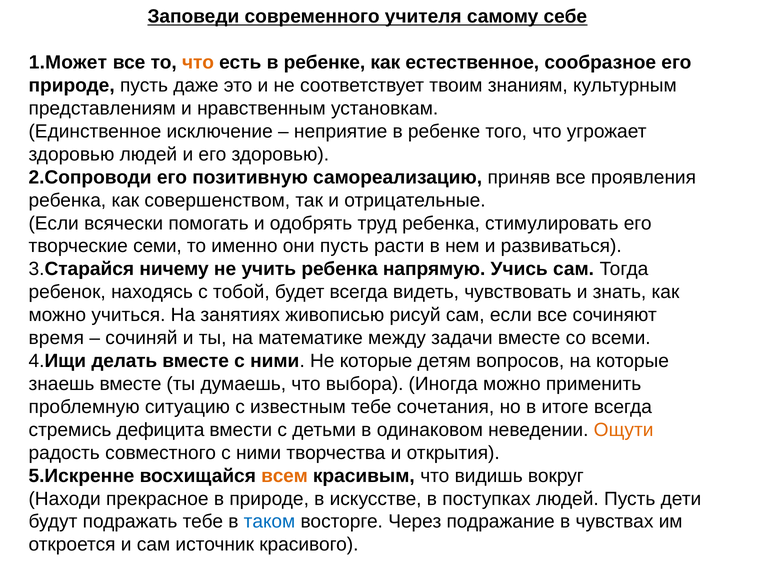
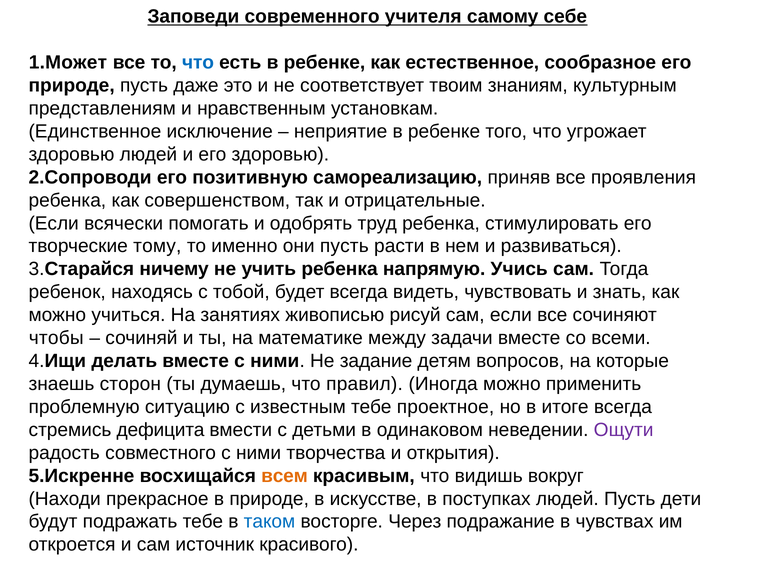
что colour: orange -> blue (198, 62)
семи: семи -> тому (157, 246)
время: время -> чтобы (56, 338)
Не которые: которые -> задание (376, 361)
знаешь вместе: вместе -> сторон (130, 384)
выбора: выбора -> правил (365, 384)
сочетания: сочетания -> проектное (446, 407)
Ощути colour: orange -> purple (624, 430)
